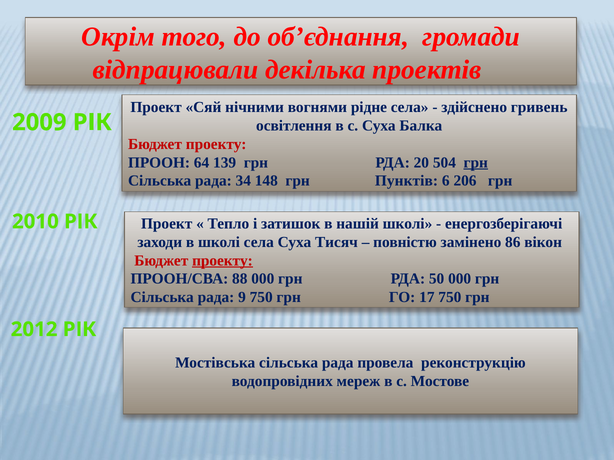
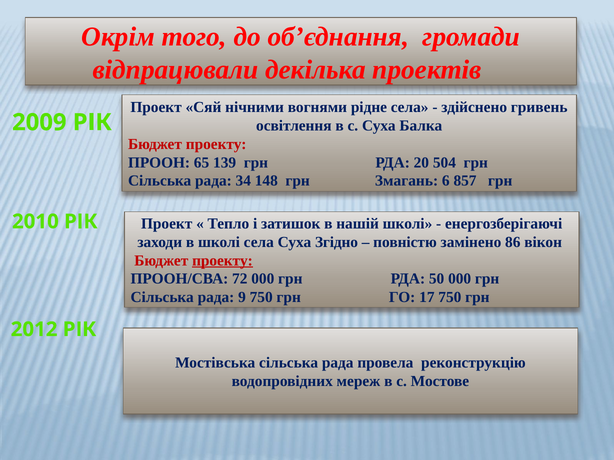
64: 64 -> 65 (202, 163)
грн underline: present -> none (476, 163)
Пунктів: Пунктів -> Змагань (407, 181)
206: 206 -> 857 (465, 181)
Тисяч: Тисяч -> Згідно (337, 242)
88: 88 -> 72 (240, 279)
